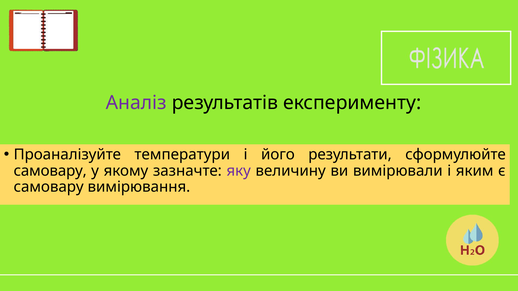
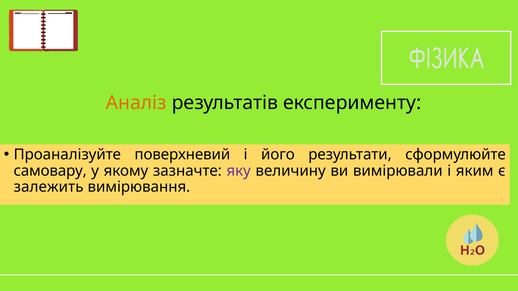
Аналіз colour: purple -> orange (136, 103)
температури: температури -> поверхневий (182, 155)
самовару: самовару -> залежить (49, 187)
